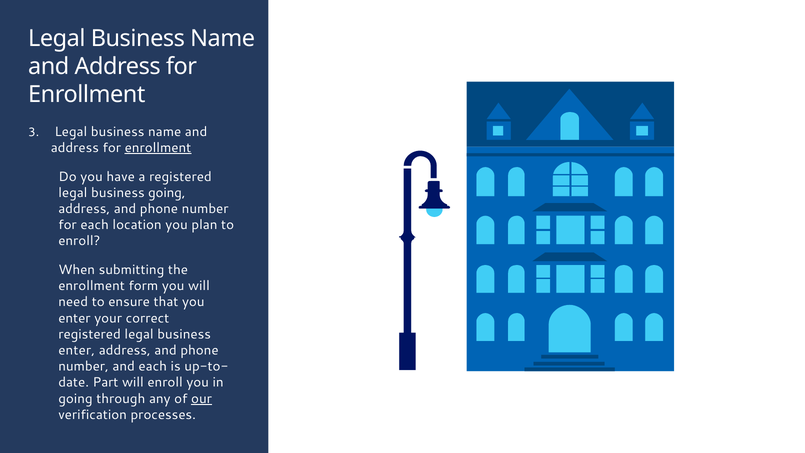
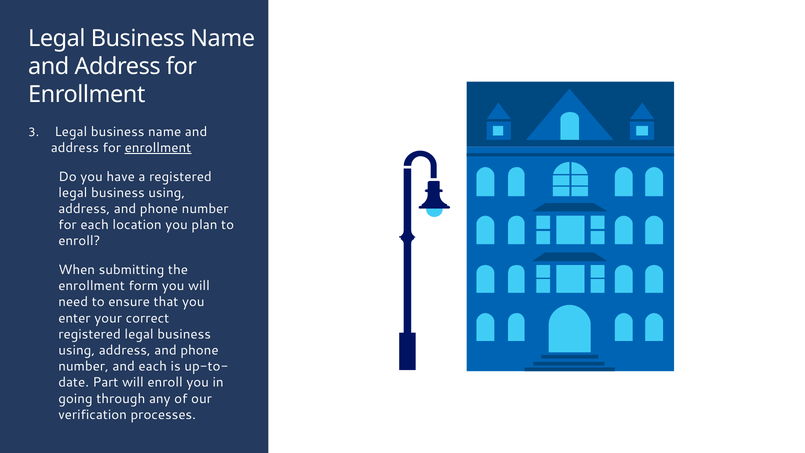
going: going -> using (167, 193)
enter: enter -> using (77, 350)
our underline: present -> none (202, 398)
